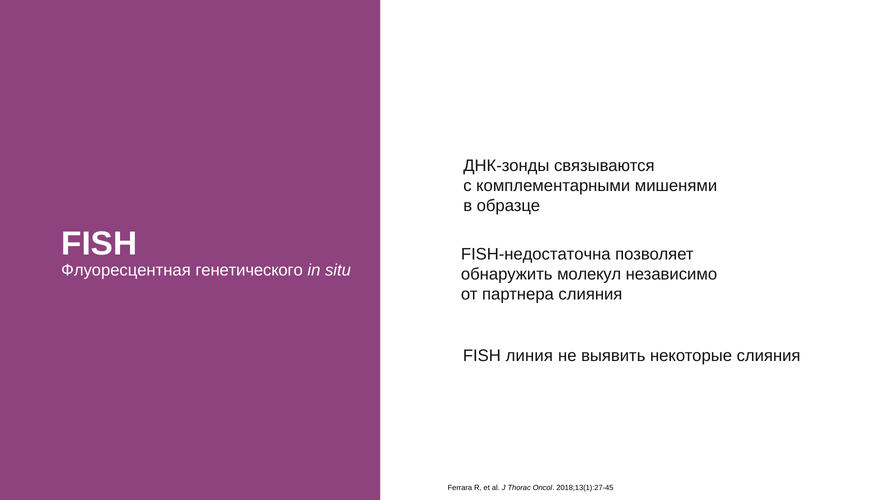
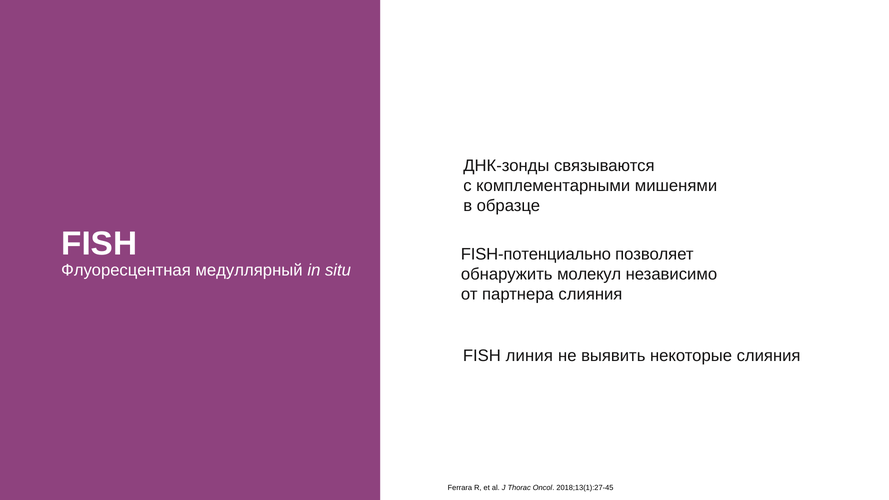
FISH-недостаточна: FISH-недостаточна -> FISH-потенциально (536, 254)
генетического: генетического -> медуллярный (249, 270)
